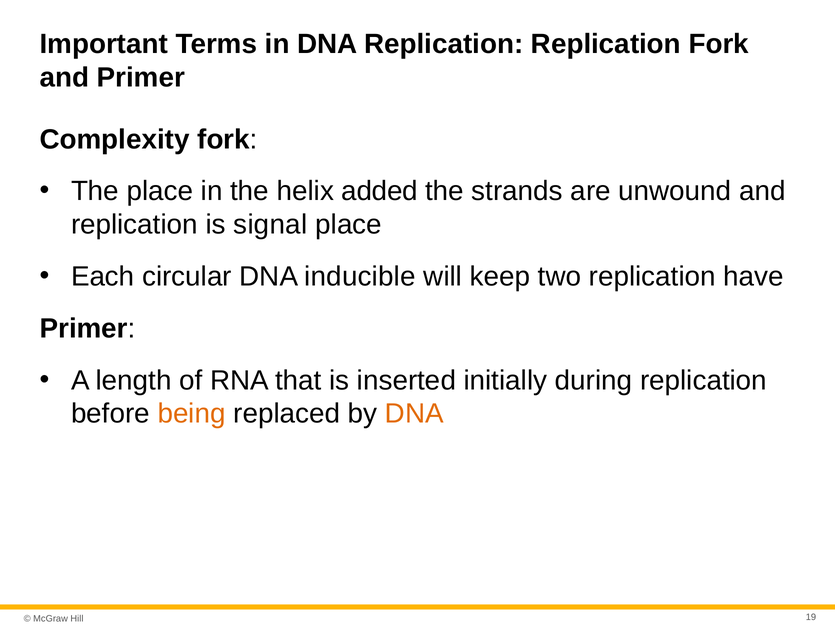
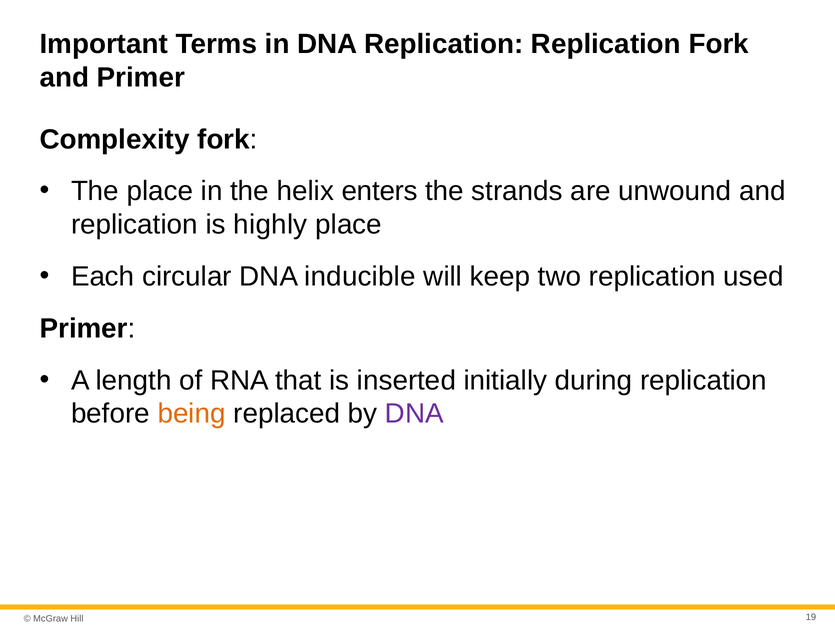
added: added -> enters (380, 191)
signal: signal -> highly (270, 225)
have: have -> used (754, 277)
DNA colour: orange -> purple (414, 414)
